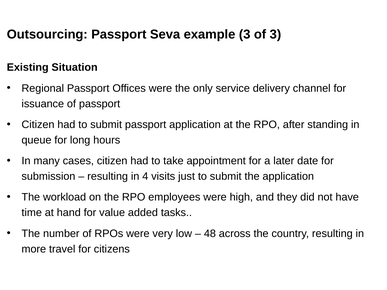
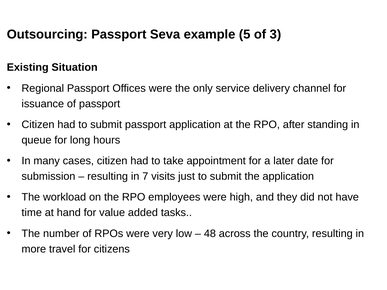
example 3: 3 -> 5 (245, 34)
4: 4 -> 7 (145, 177)
